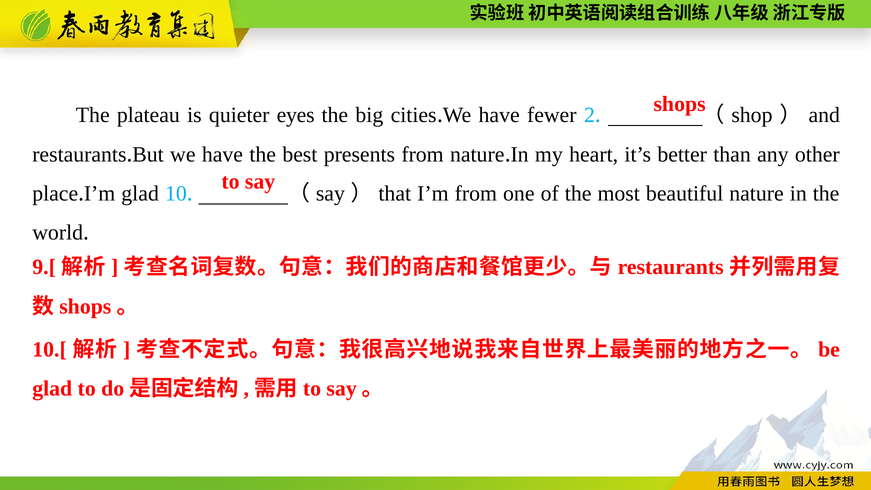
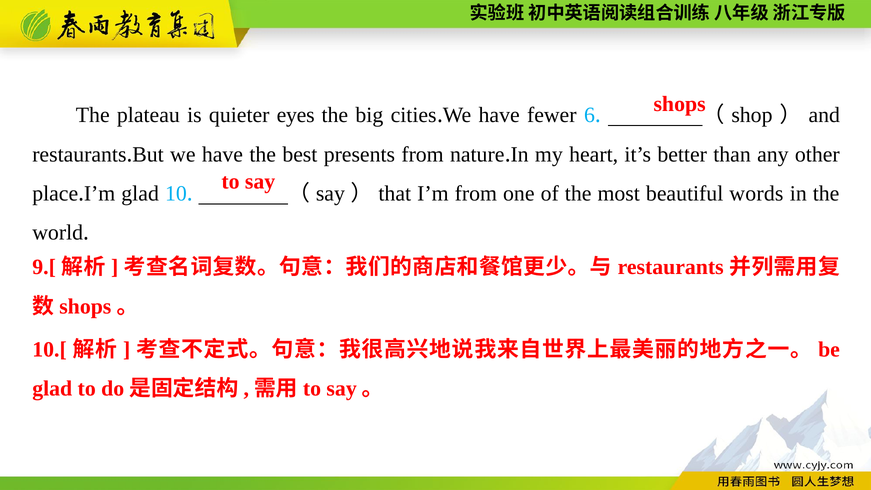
2: 2 -> 6 (589, 115)
beautiful nature: nature -> words (756, 194)
